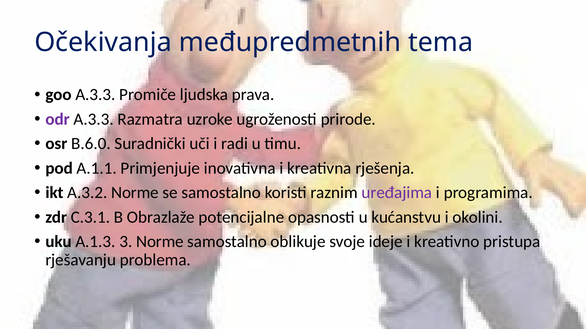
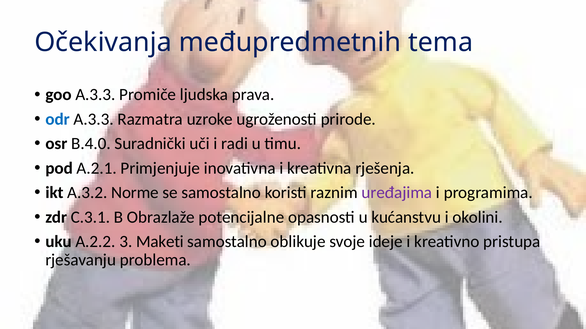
odr colour: purple -> blue (58, 119)
B.6.0: B.6.0 -> B.4.0 (91, 144)
A.1.1: A.1.1 -> A.2.1 (97, 168)
A.1.3: A.1.3 -> A.2.2 (96, 242)
3 Norme: Norme -> Maketi (160, 242)
